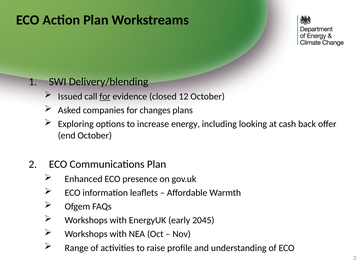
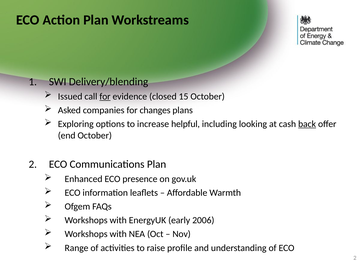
12: 12 -> 15 (184, 96)
energy: energy -> helpful (186, 124)
back underline: none -> present (307, 124)
2045: 2045 -> 2006 (203, 220)
